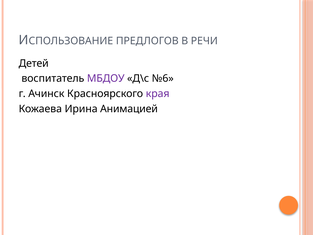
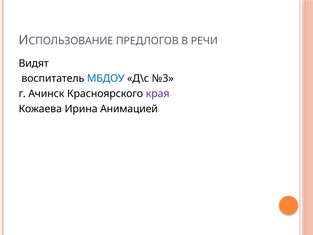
Детей: Детей -> Видят (34, 63)
МБДОУ colour: purple -> blue (106, 78)
№6: №6 -> №3 (163, 78)
